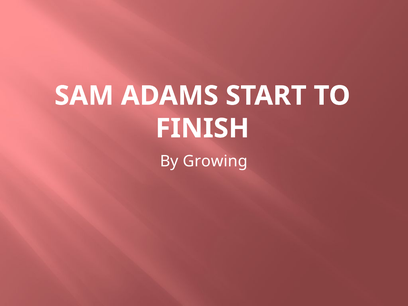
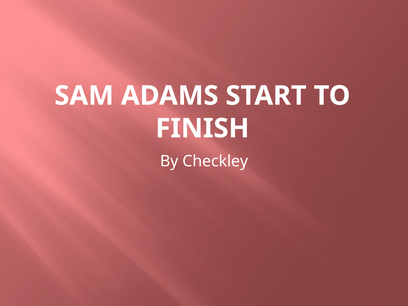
Growing: Growing -> Checkley (215, 161)
